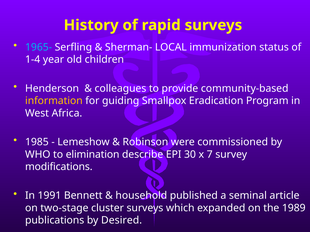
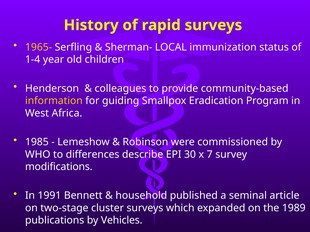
1965- colour: light blue -> yellow (39, 47)
elimination: elimination -> differences (93, 155)
Desired: Desired -> Vehicles (122, 221)
